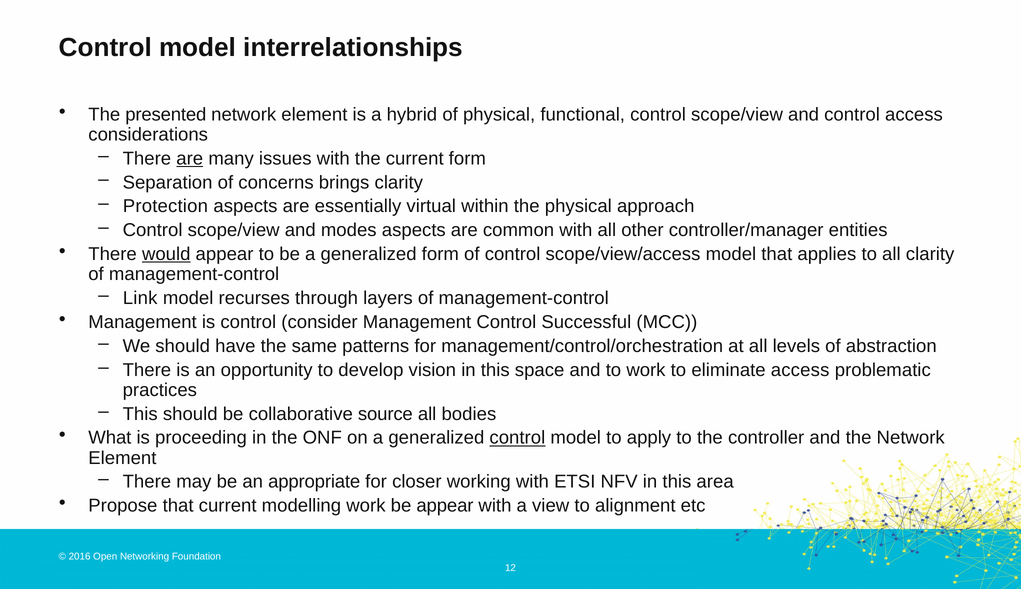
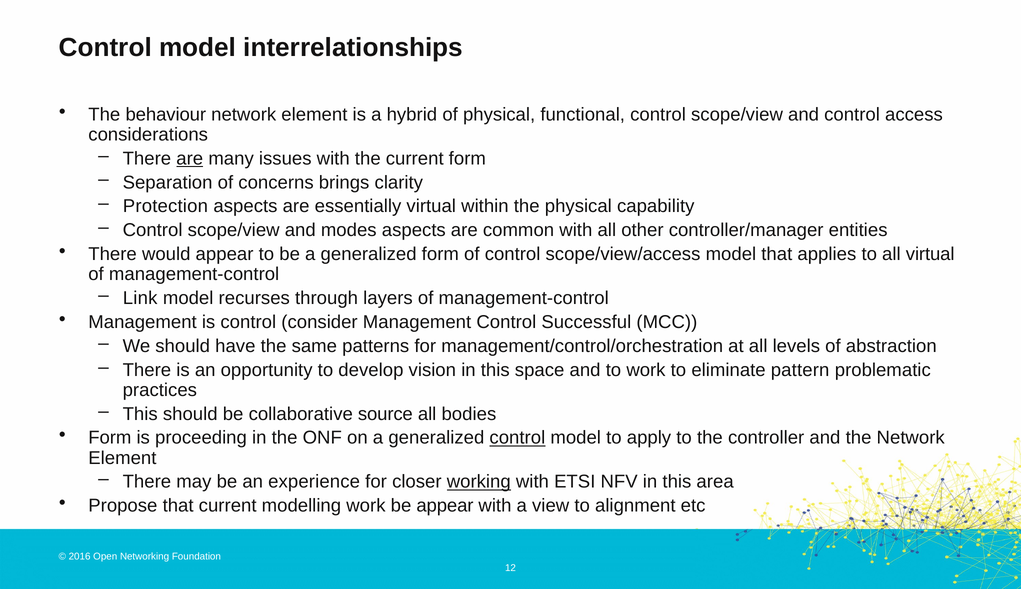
presented: presented -> behaviour (166, 115)
approach: approach -> capability (656, 206)
would underline: present -> none (166, 254)
all clarity: clarity -> virtual (930, 254)
eliminate access: access -> pattern (800, 370)
What: What -> Form (110, 438)
appropriate: appropriate -> experience (314, 482)
working underline: none -> present (479, 482)
